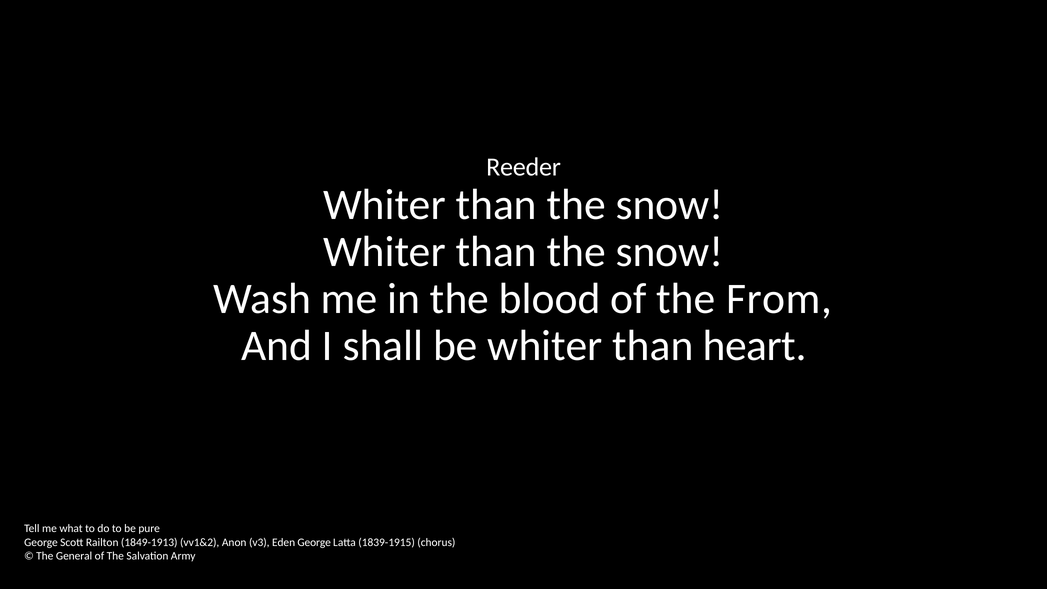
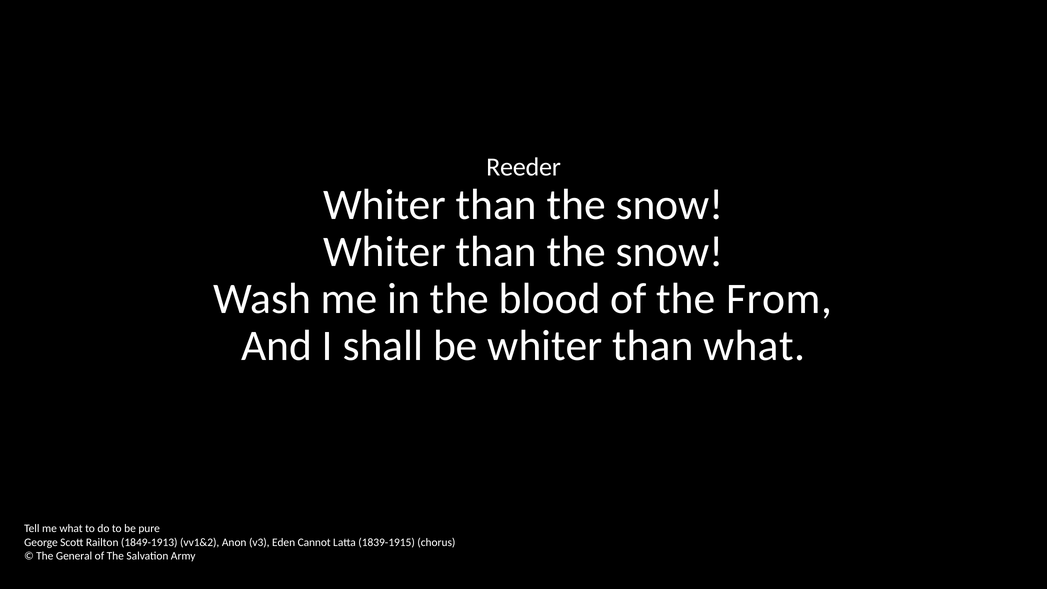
than heart: heart -> what (754, 346)
Eden George: George -> Cannot (314, 542)
